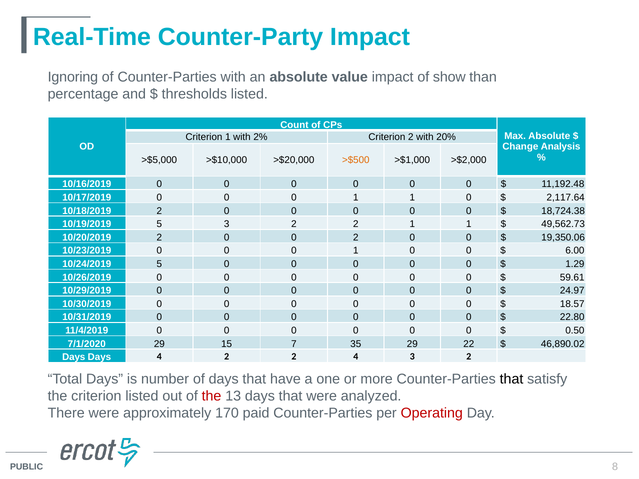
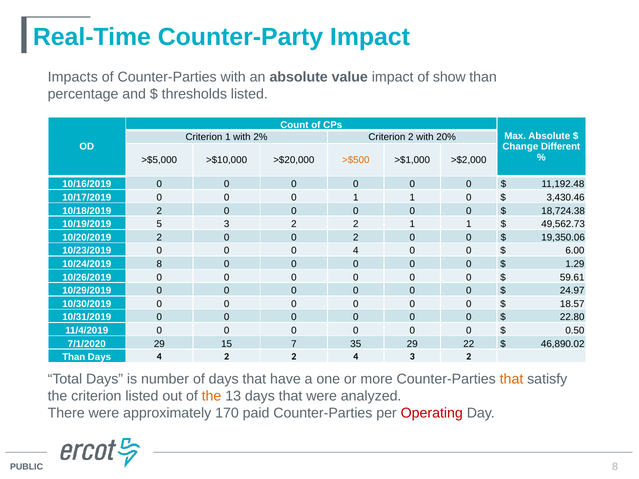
Ignoring: Ignoring -> Impacts (73, 77)
Analysis: Analysis -> Different (561, 147)
2,117.64: 2,117.64 -> 3,430.46 (566, 198)
1: 1 -> 4 (356, 251)
10/24/2019 5: 5 -> 8 (159, 264)
Days: Days -> Than (74, 357)
that colour: black -> orange (512, 379)
the colour: red -> orange (211, 396)
